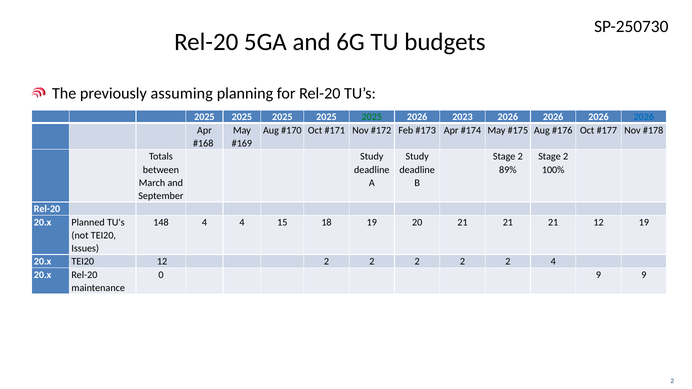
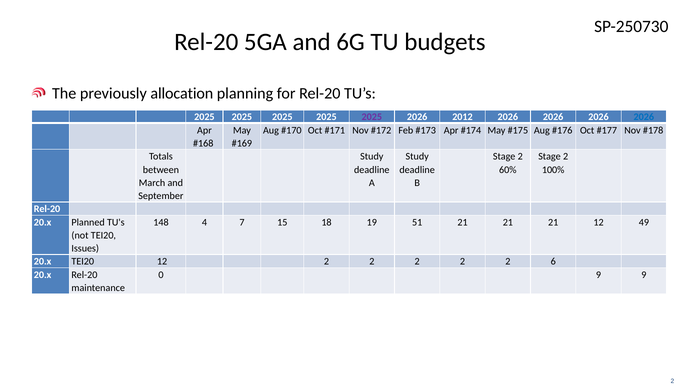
assuming: assuming -> allocation (182, 94)
2025 colour: green -> purple (372, 117)
2026 2023: 2023 -> 2012 (462, 117)
89%: 89% -> 60% (508, 170)
4 4: 4 -> 7 (242, 222)
20: 20 -> 51 (417, 222)
12 19: 19 -> 49 (644, 222)
2 4: 4 -> 6 (553, 262)
